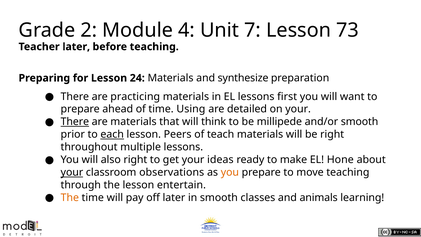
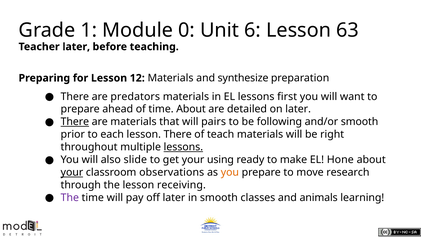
2: 2 -> 1 (89, 30)
4: 4 -> 0 (187, 30)
7: 7 -> 6 (253, 30)
73: 73 -> 63 (348, 30)
24: 24 -> 12 (137, 78)
practicing: practicing -> predators (135, 96)
time Using: Using -> About (191, 109)
on your: your -> later (298, 109)
think: think -> pairs (214, 122)
millipede: millipede -> following (279, 122)
each underline: present -> none (112, 134)
lesson Peers: Peers -> There (178, 134)
lessons underline: none -> present (183, 147)
also right: right -> slide (135, 160)
ideas: ideas -> using (220, 160)
move teaching: teaching -> research (348, 172)
entertain: entertain -> receiving (181, 185)
The colour: orange -> purple (70, 198)
